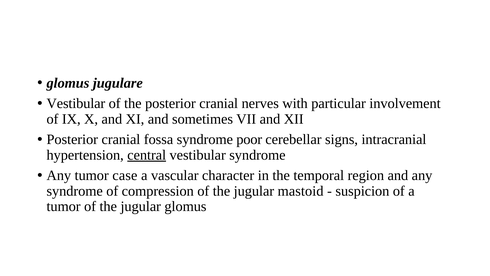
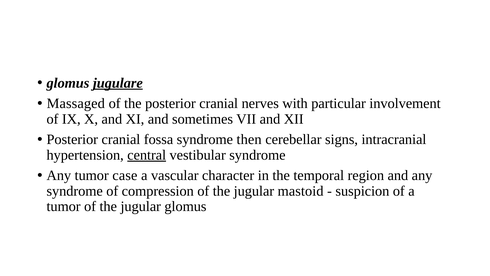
jugulare underline: none -> present (118, 83)
Vestibular: Vestibular -> Massaged (76, 103)
poor: poor -> then (249, 139)
